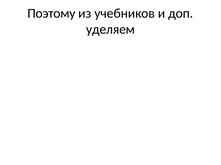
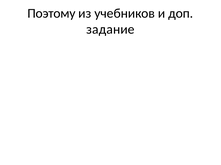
уделяем: уделяем -> задание (110, 29)
